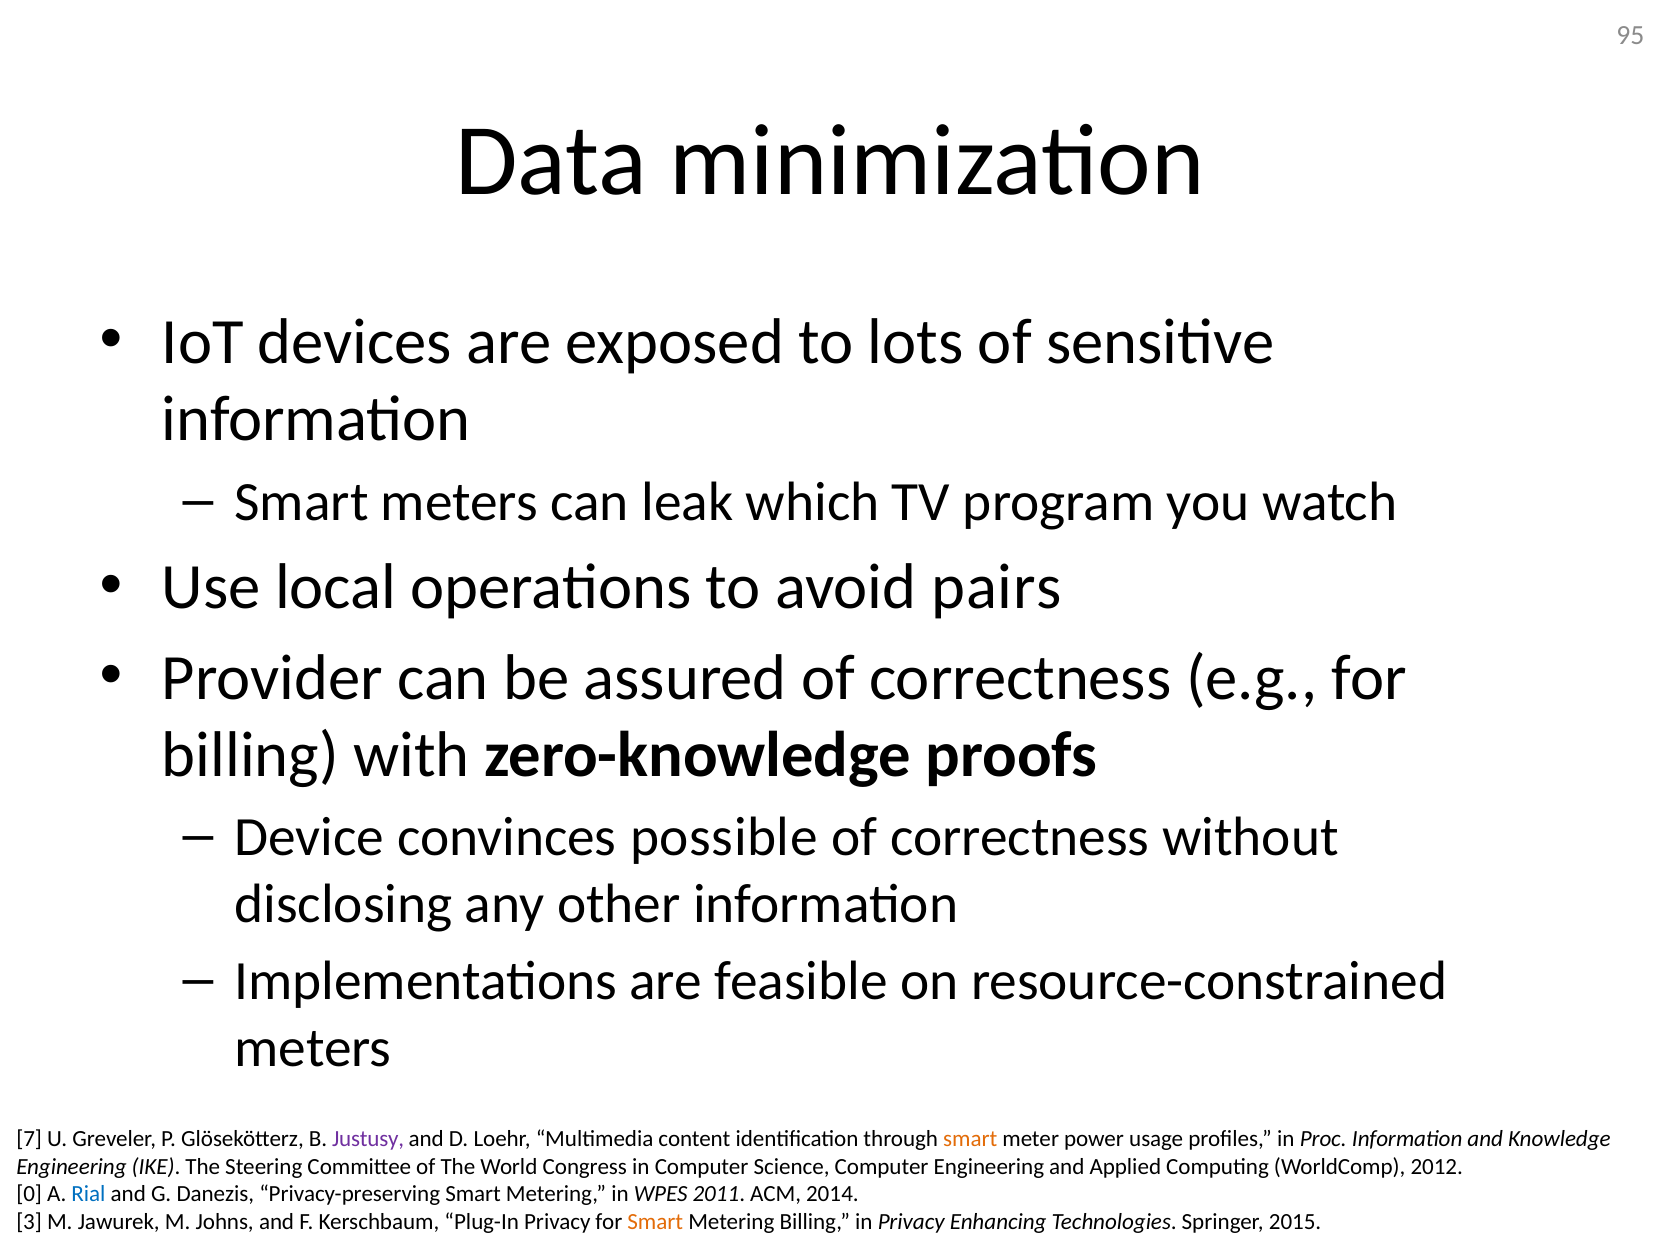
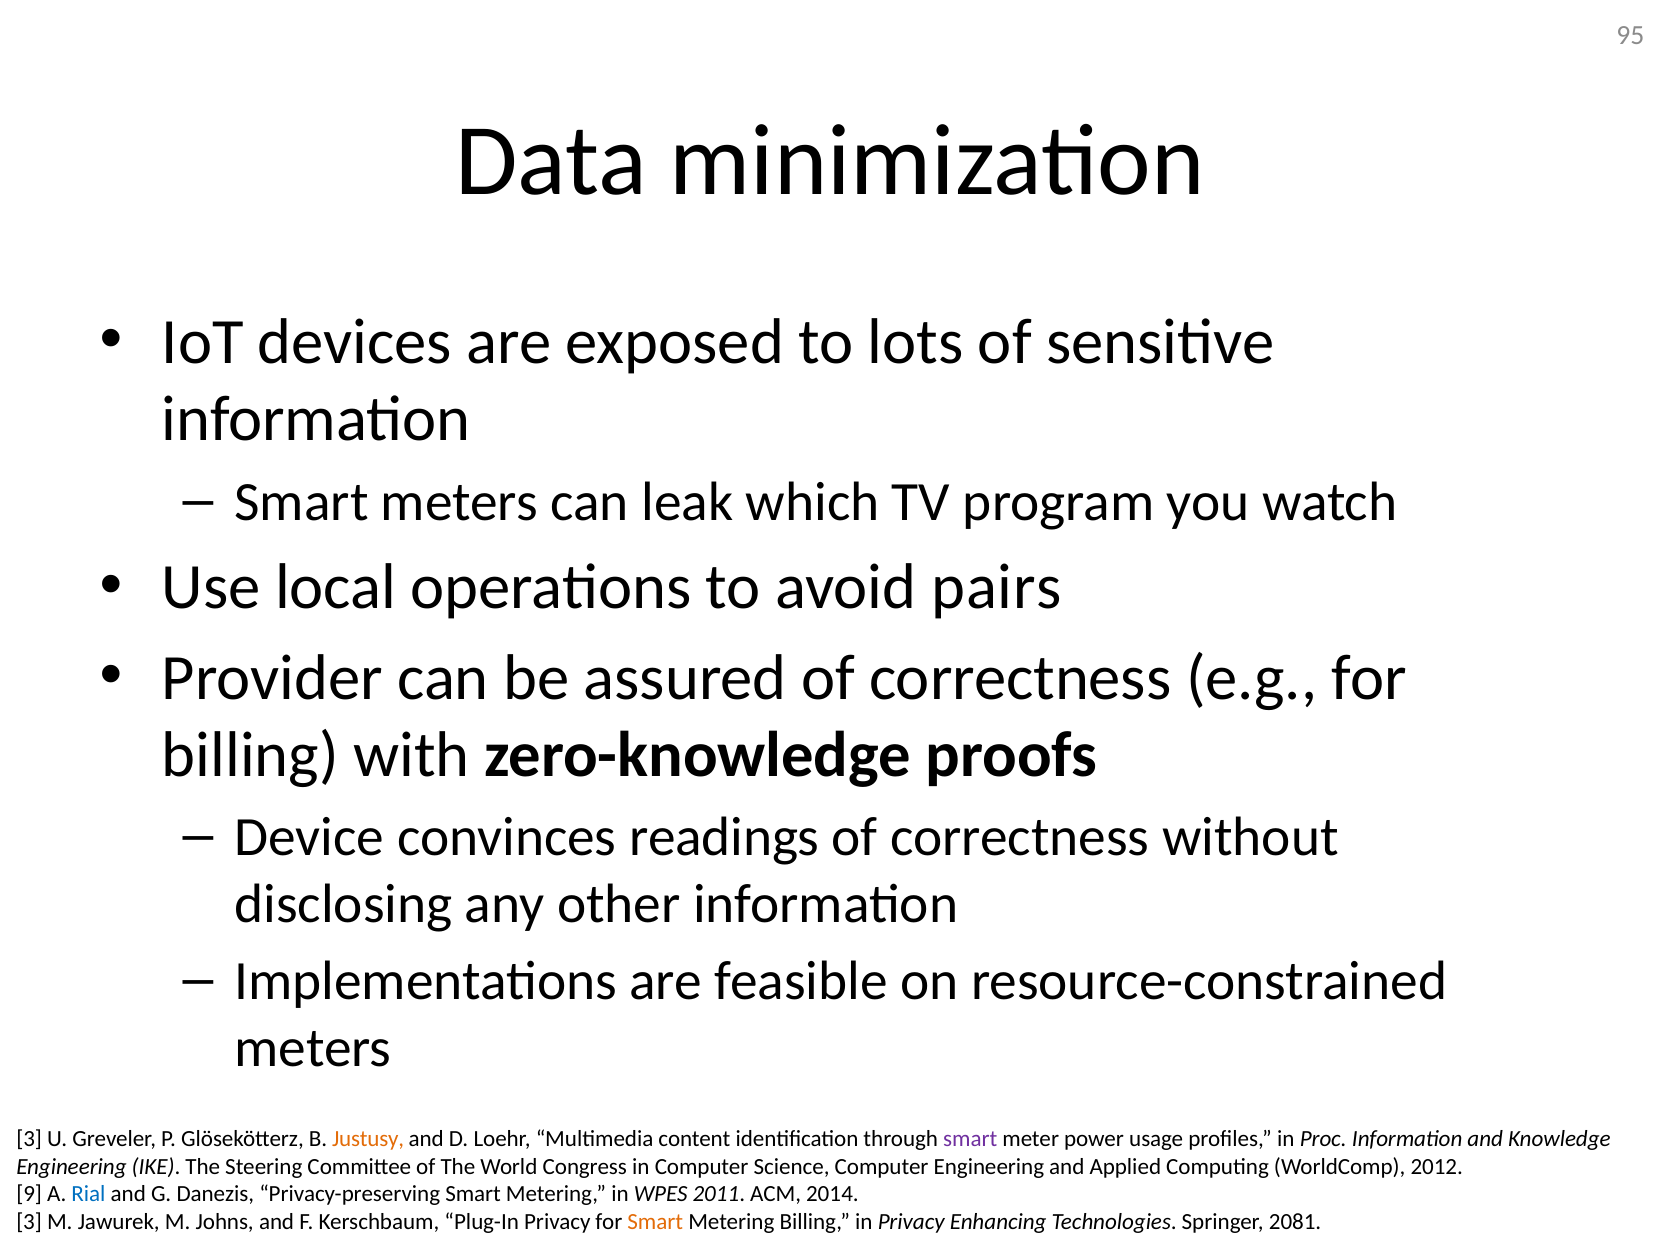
possible: possible -> readings (724, 837)
7: 7 -> 3 (29, 1139)
Justusy colour: purple -> orange (368, 1139)
smart colour: orange -> purple (970, 1139)
0: 0 -> 9 (29, 1194)
2015: 2015 -> 2081 (1295, 1222)
